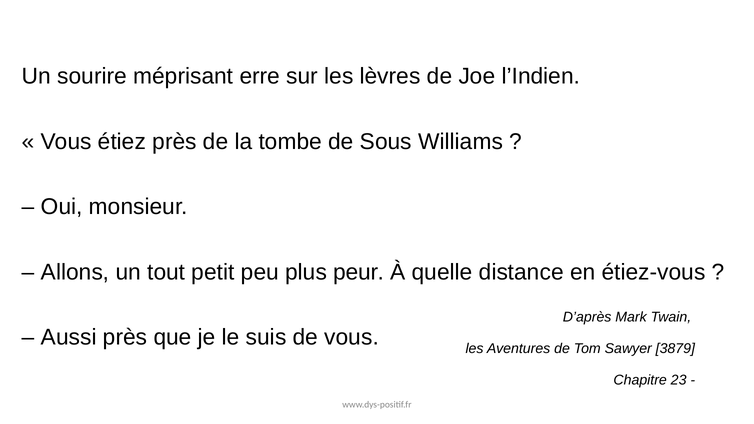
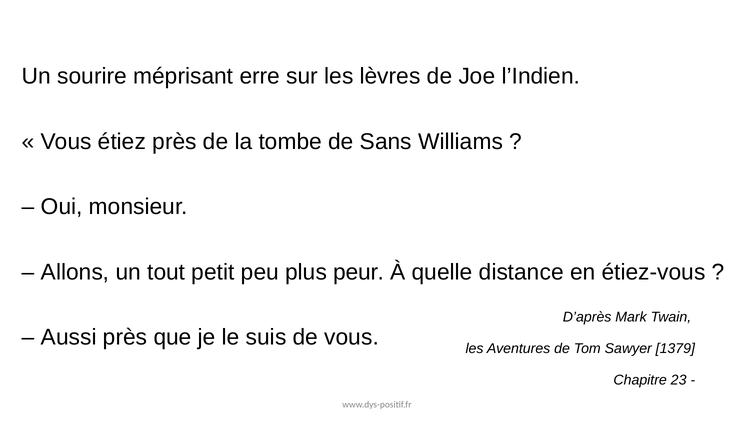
Sous: Sous -> Sans (386, 142)
3879: 3879 -> 1379 (675, 349)
